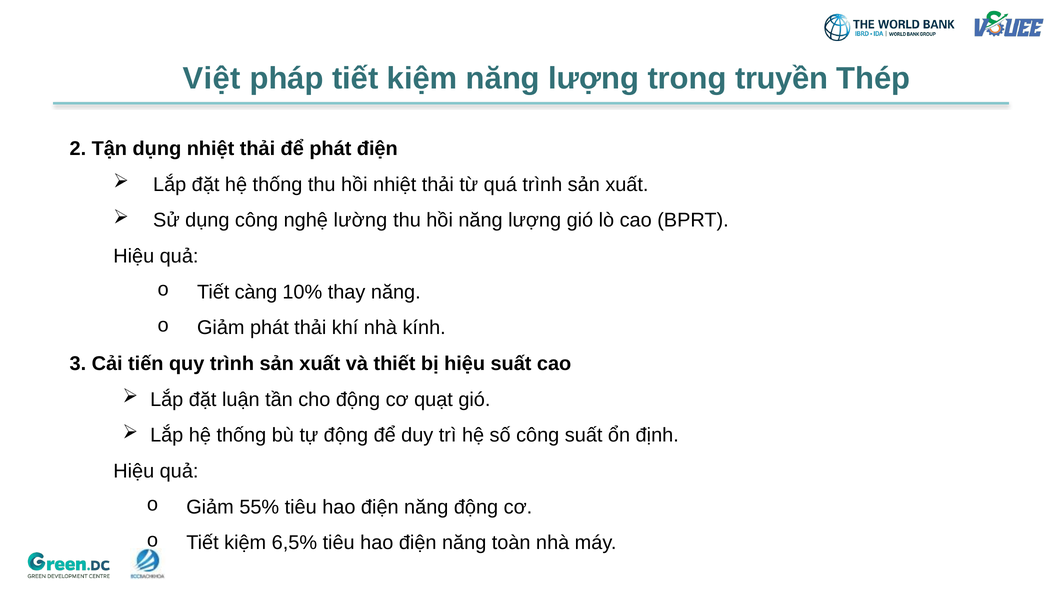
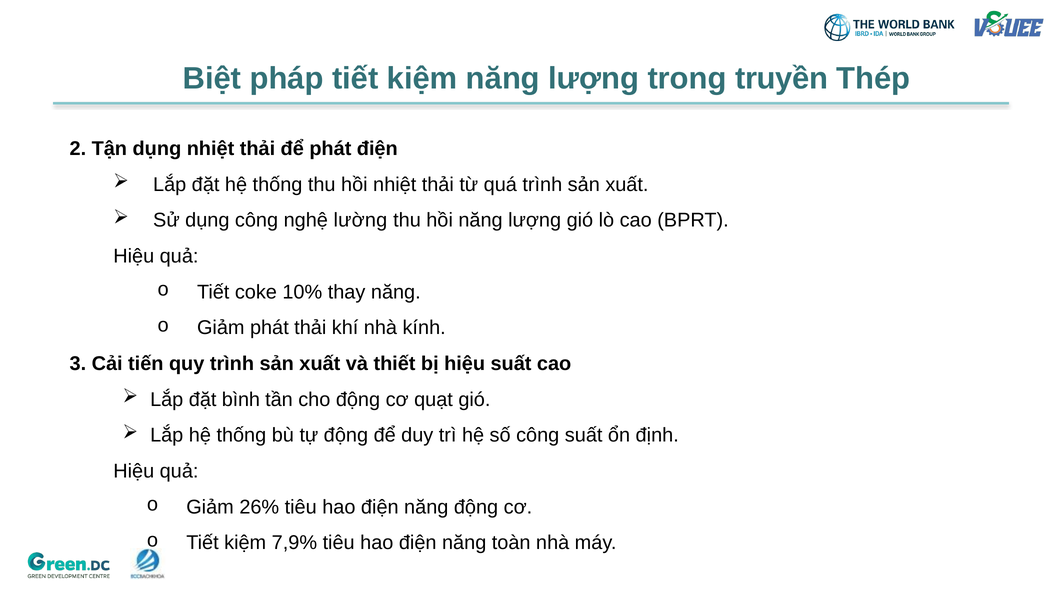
Việt: Việt -> Biệt (212, 78)
càng: càng -> coke (256, 292)
luận: luận -> bình (241, 400)
55%: 55% -> 26% (259, 507)
6,5%: 6,5% -> 7,9% (294, 543)
